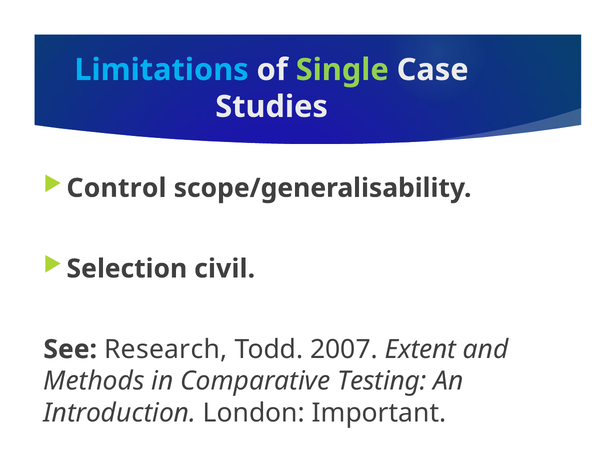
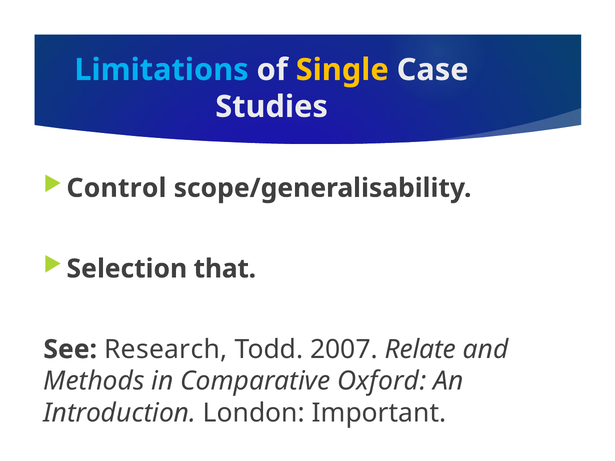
Single colour: light green -> yellow (342, 70)
civil: civil -> that (225, 269)
Extent: Extent -> Relate (420, 350)
Testing: Testing -> Oxford (382, 381)
